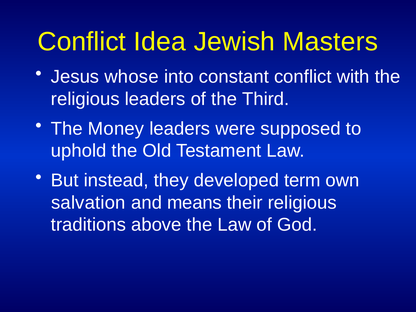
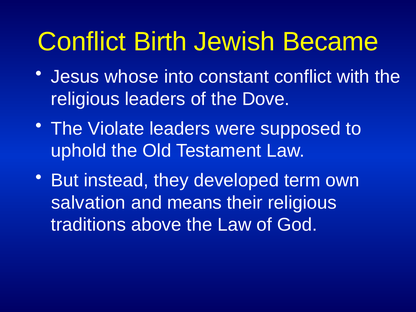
Idea: Idea -> Birth (160, 42)
Masters: Masters -> Became (331, 42)
Third: Third -> Dove (266, 99)
Money: Money -> Violate (116, 129)
